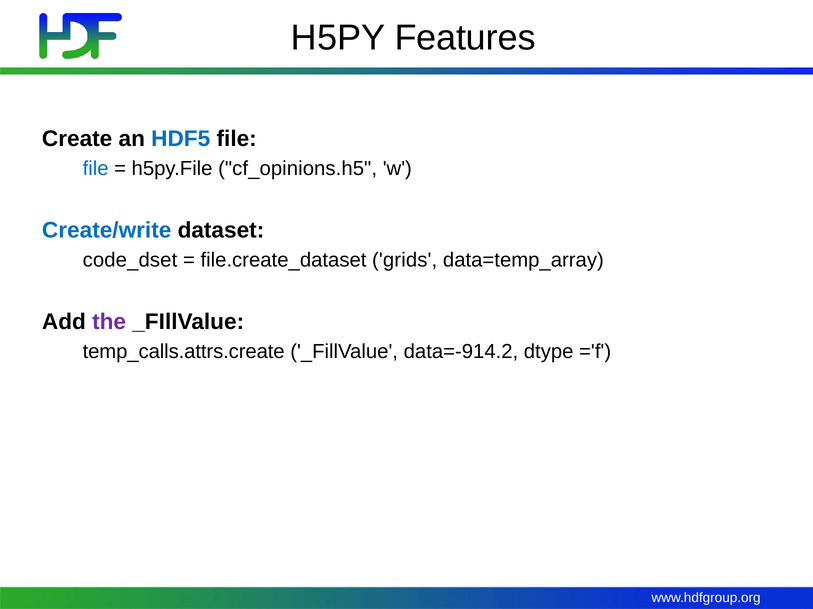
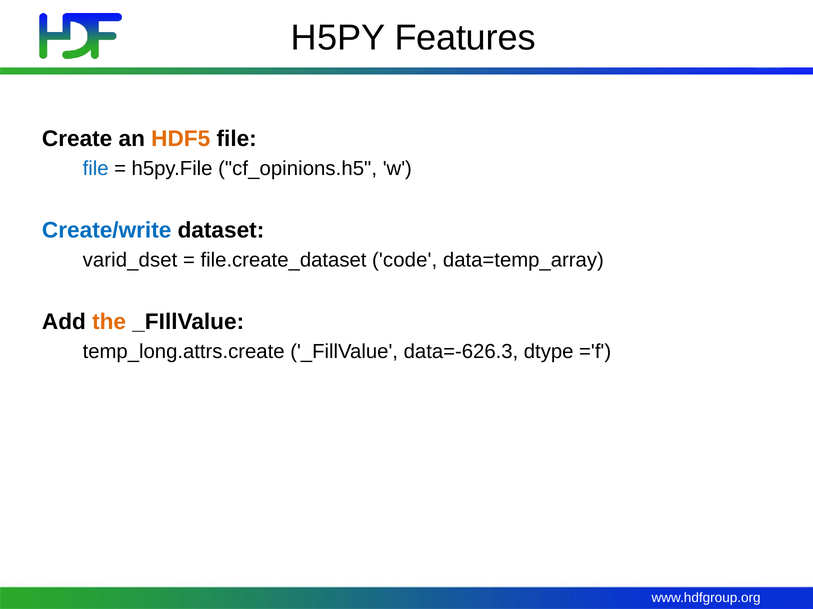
HDF5 colour: blue -> orange (181, 139)
code_dset: code_dset -> varid_dset (130, 260)
grids: grids -> code (405, 260)
the colour: purple -> orange (109, 322)
temp_calls.attrs.create: temp_calls.attrs.create -> temp_long.attrs.create (184, 352)
data=-914.2: data=-914.2 -> data=-626.3 (461, 352)
